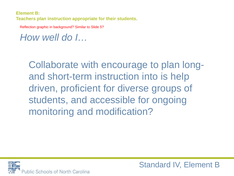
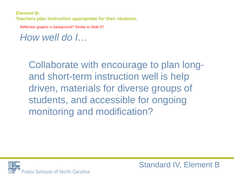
instruction into: into -> well (150, 76)
proficient: proficient -> materials (81, 88)
